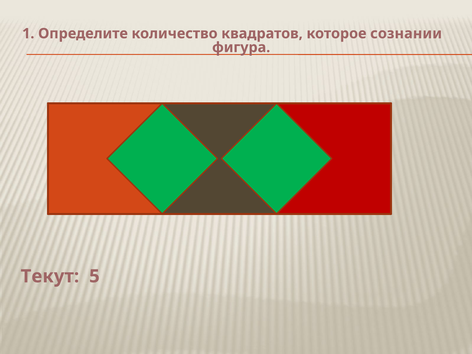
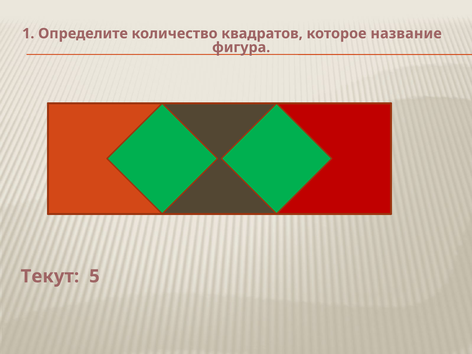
сознании: сознании -> название (406, 34)
